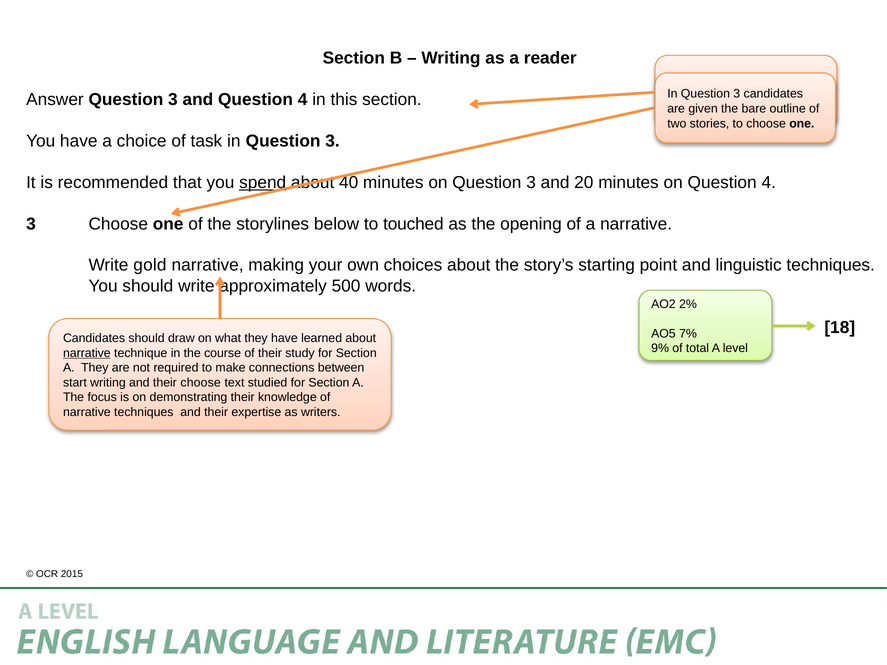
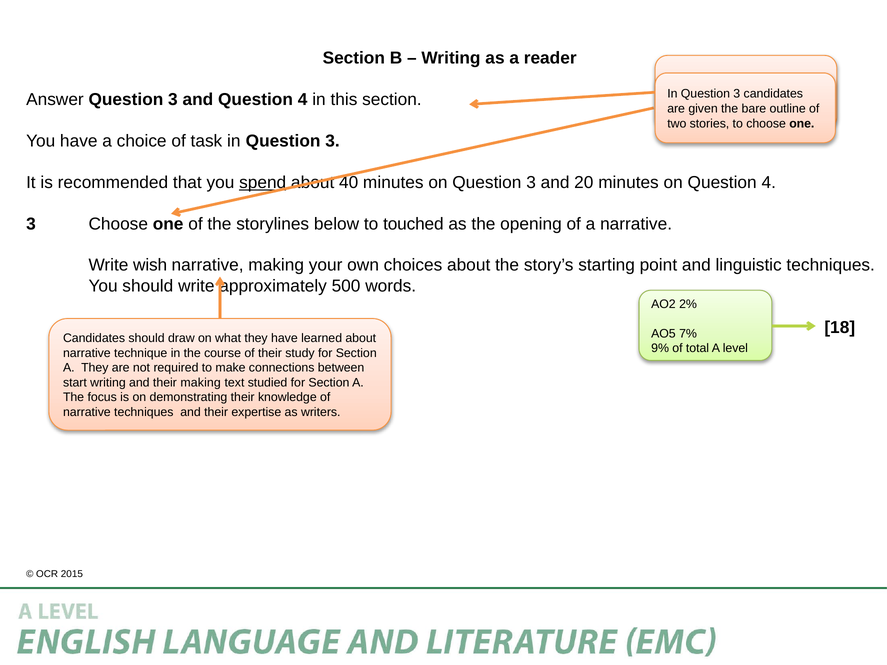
gold: gold -> wish (150, 265)
narrative underline: present -> none (87, 353)
their choose: choose -> making (201, 383)
